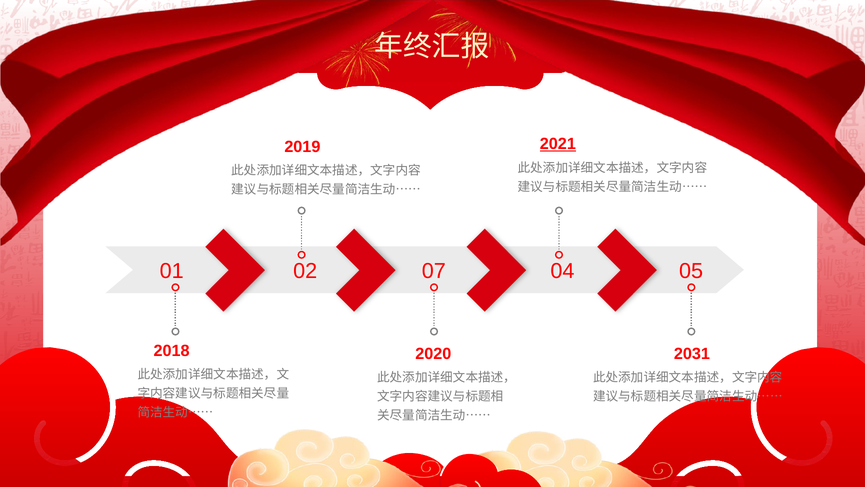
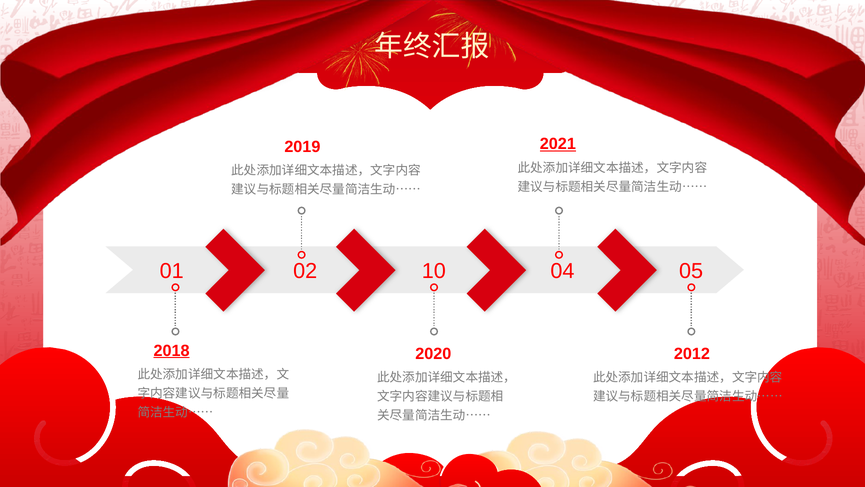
07: 07 -> 10 (434, 271)
2018 underline: none -> present (172, 350)
2031: 2031 -> 2012 (692, 354)
